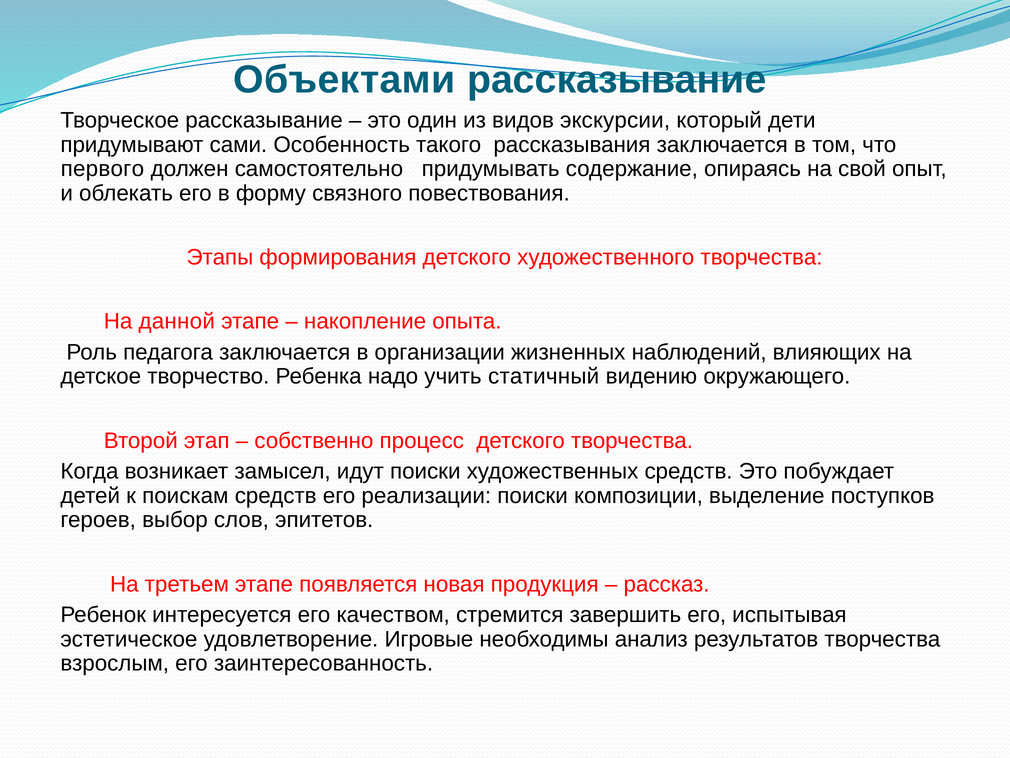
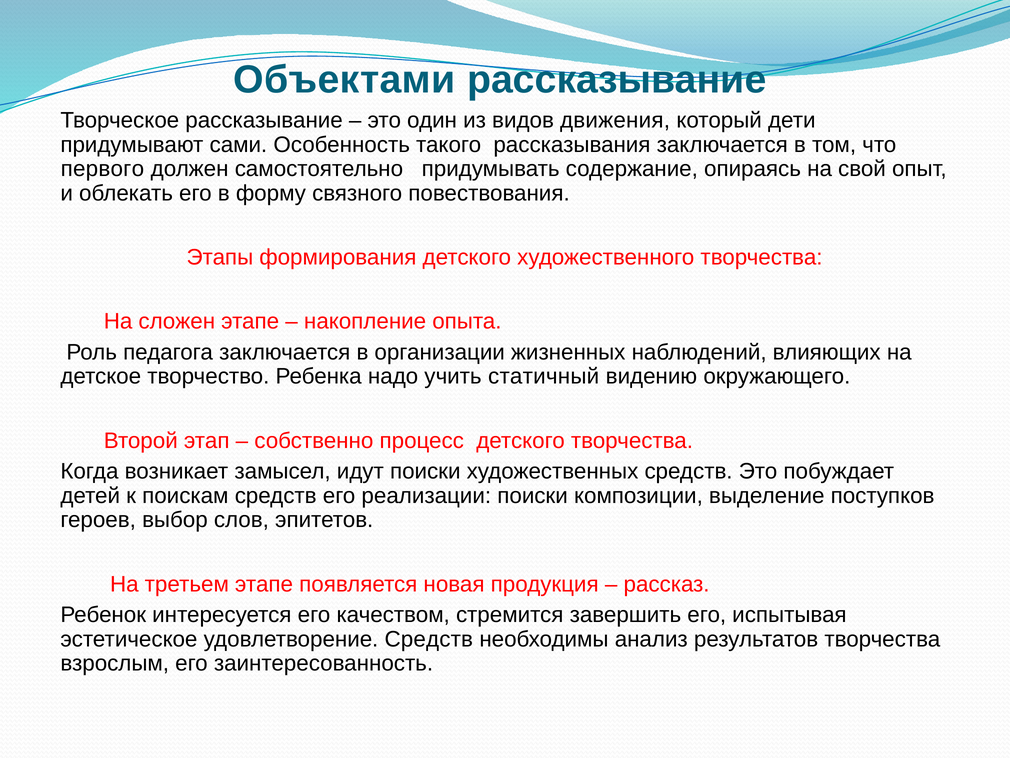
экскурсии: экскурсии -> движения (615, 120)
данной: данной -> сложен (177, 321)
удовлетворение Игровые: Игровые -> Средств (429, 639)
